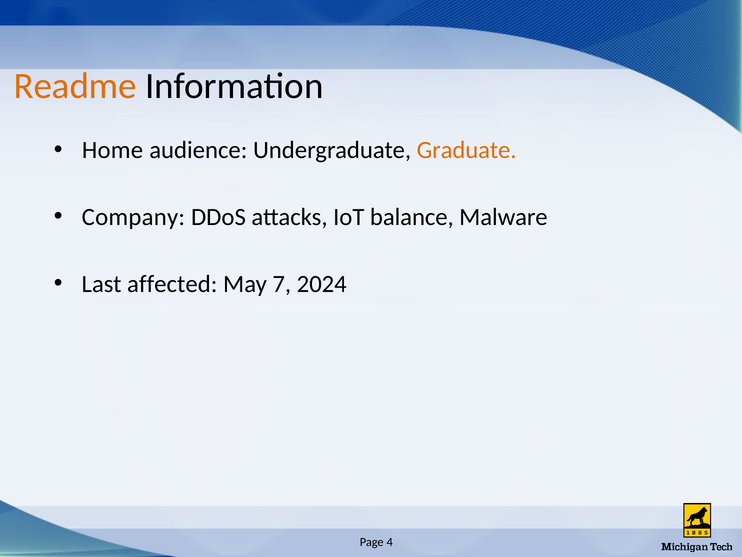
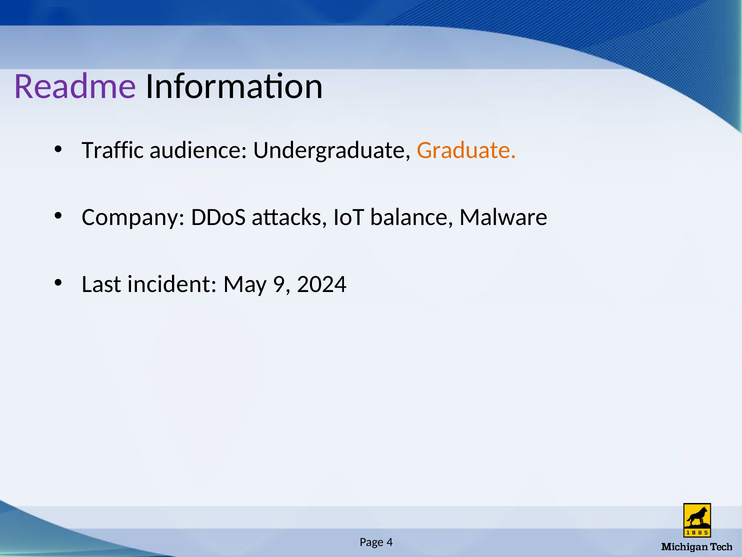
Readme colour: orange -> purple (75, 86)
Home: Home -> Traffic (113, 150)
affected: affected -> incident (172, 284)
7: 7 -> 9 (282, 284)
